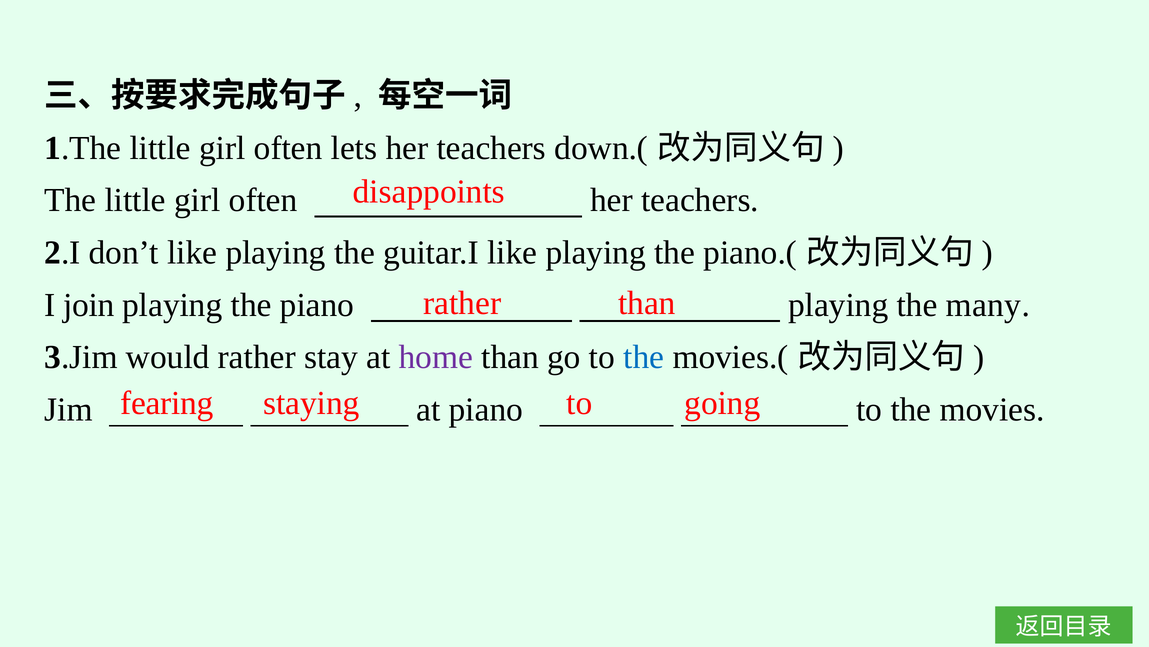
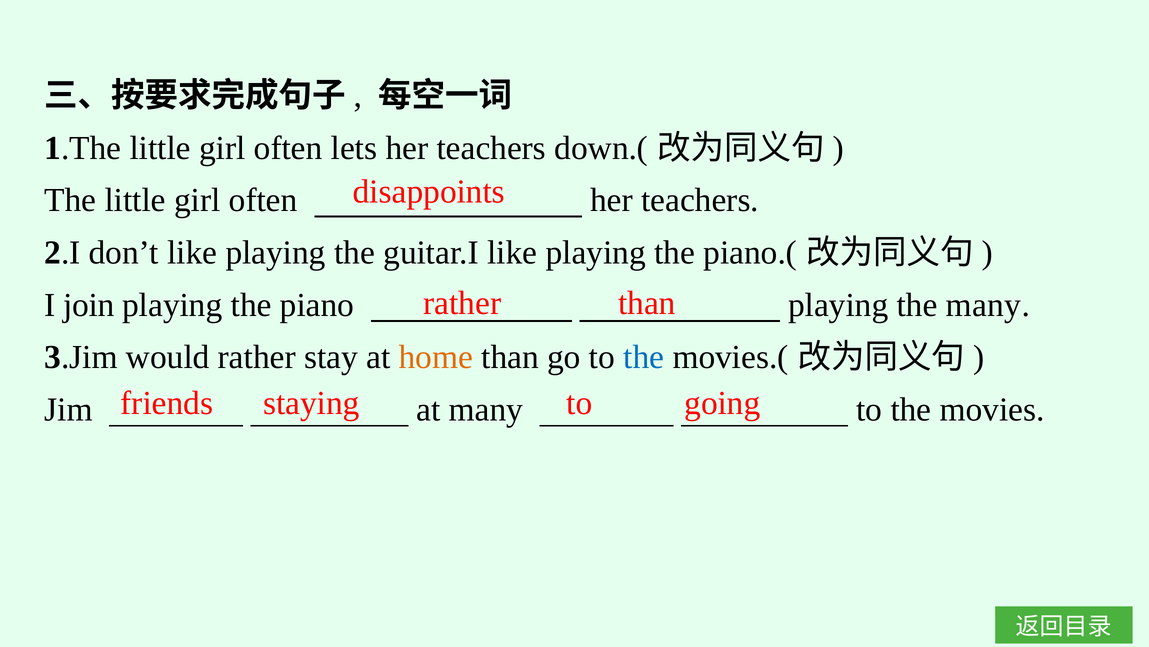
home colour: purple -> orange (436, 357)
fearing: fearing -> friends (167, 403)
at piano: piano -> many (486, 409)
